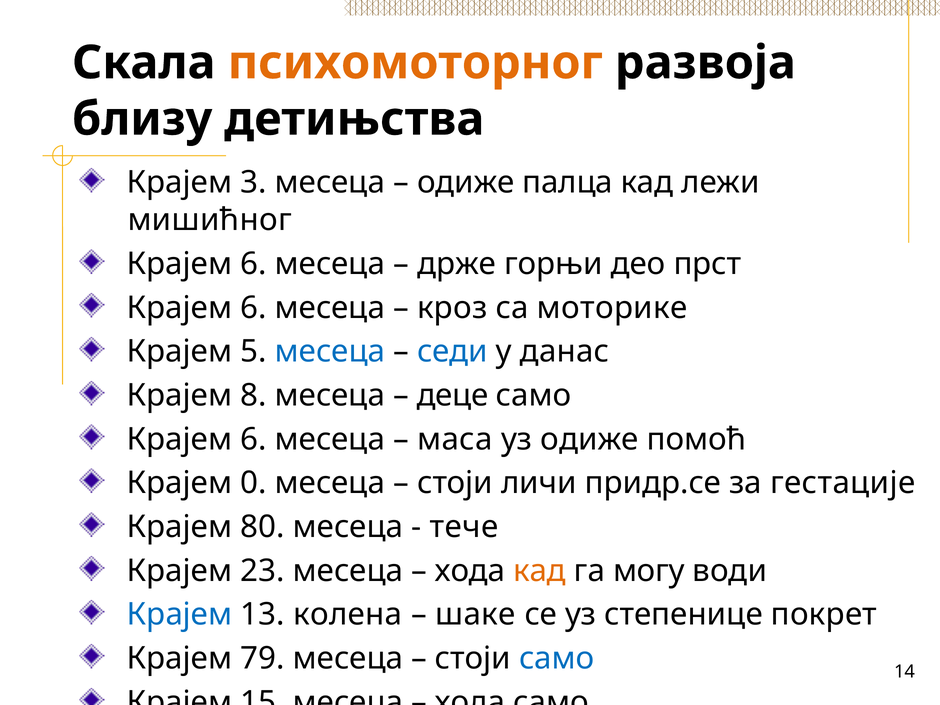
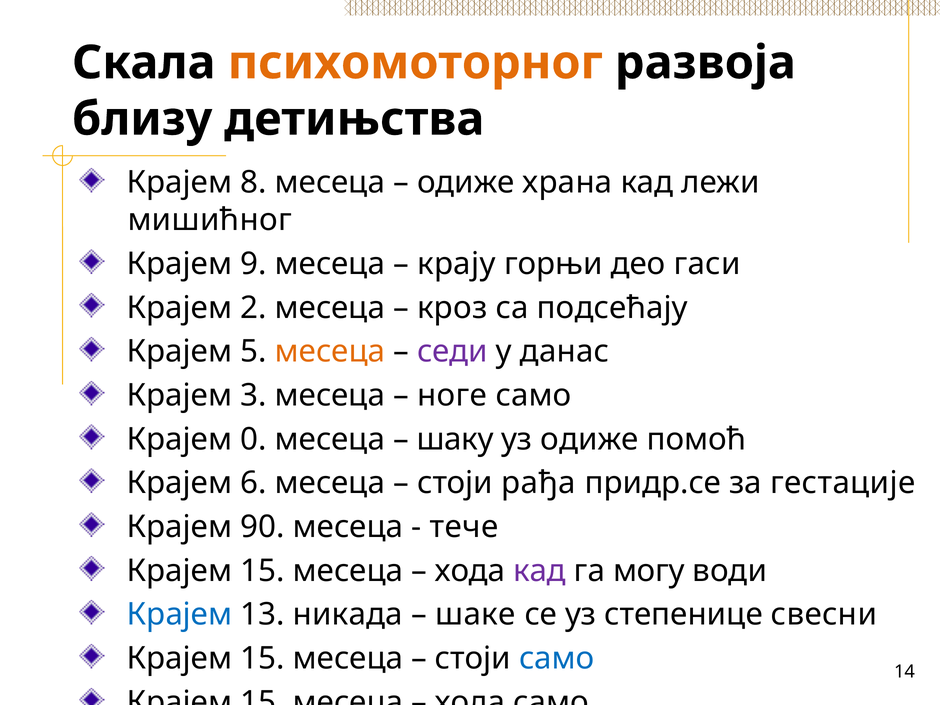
3: 3 -> 8 (254, 182)
палца: палца -> храна (567, 182)
6: 6 -> 9 (254, 264)
држе: држе -> крају (456, 264)
прст: прст -> гаси (707, 264)
6: 6 -> 2 (254, 308)
моторике: моторике -> подсећају (612, 308)
месеца colour: blue -> orange (330, 352)
седи colour: blue -> purple (452, 352)
8: 8 -> 3 (254, 395)
деце: деце -> ноге (452, 395)
6: 6 -> 0 (254, 439)
маса: маса -> шаку (455, 439)
0: 0 -> 6 (254, 483)
личи: личи -> рађа (539, 483)
80: 80 -> 90 (263, 527)
23: 23 -> 15 (263, 571)
кад colour: orange -> purple (540, 571)
колена: колена -> никада (348, 615)
покрет: покрет -> свесни (824, 615)
79: 79 -> 15 (263, 659)
